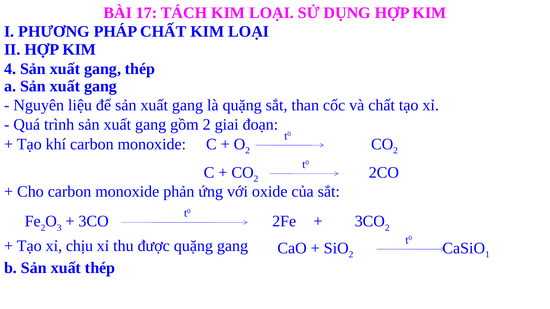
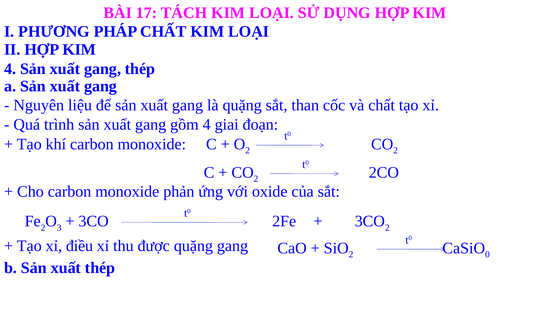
gồm 2: 2 -> 4 (207, 125)
chịu: chịu -> điều (80, 246)
1: 1 -> 0 (487, 255)
